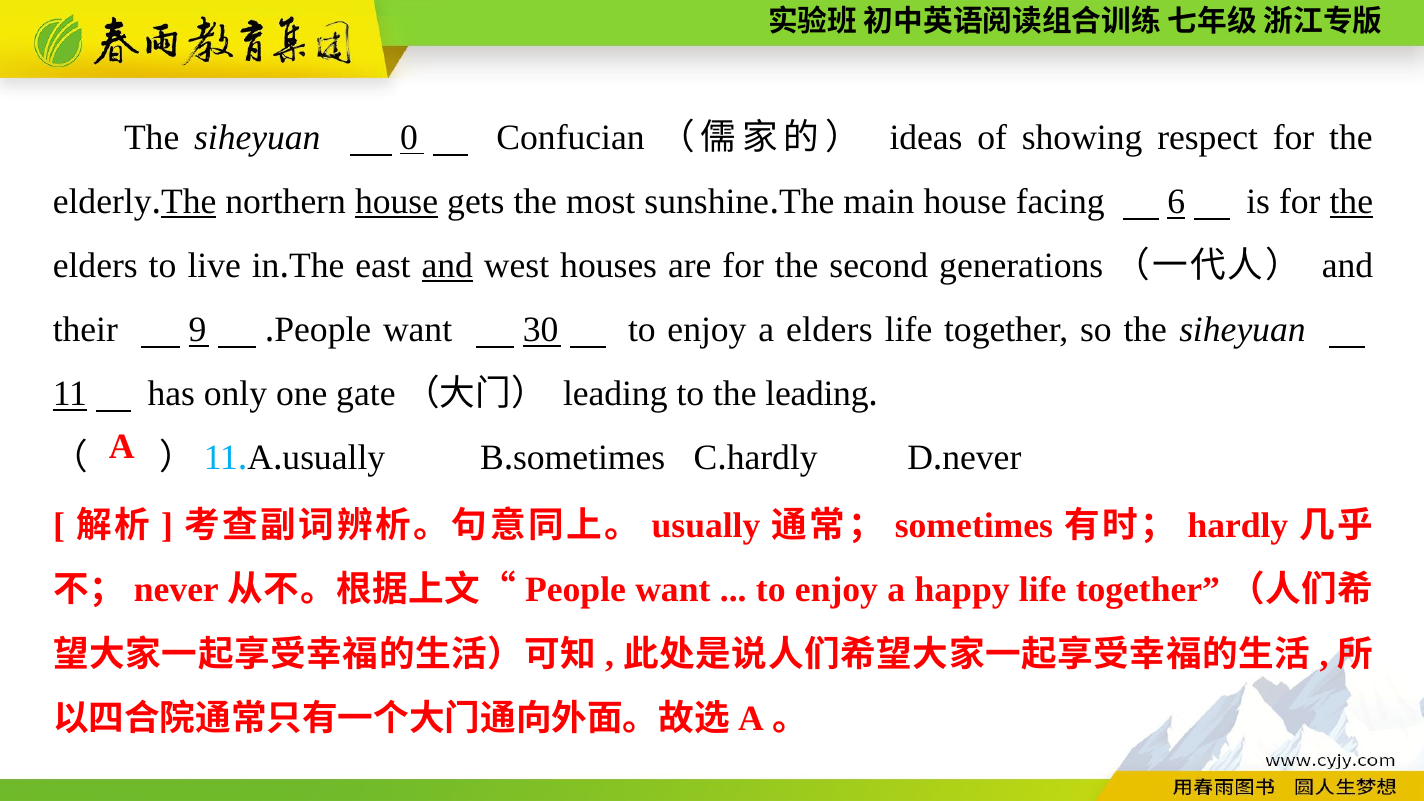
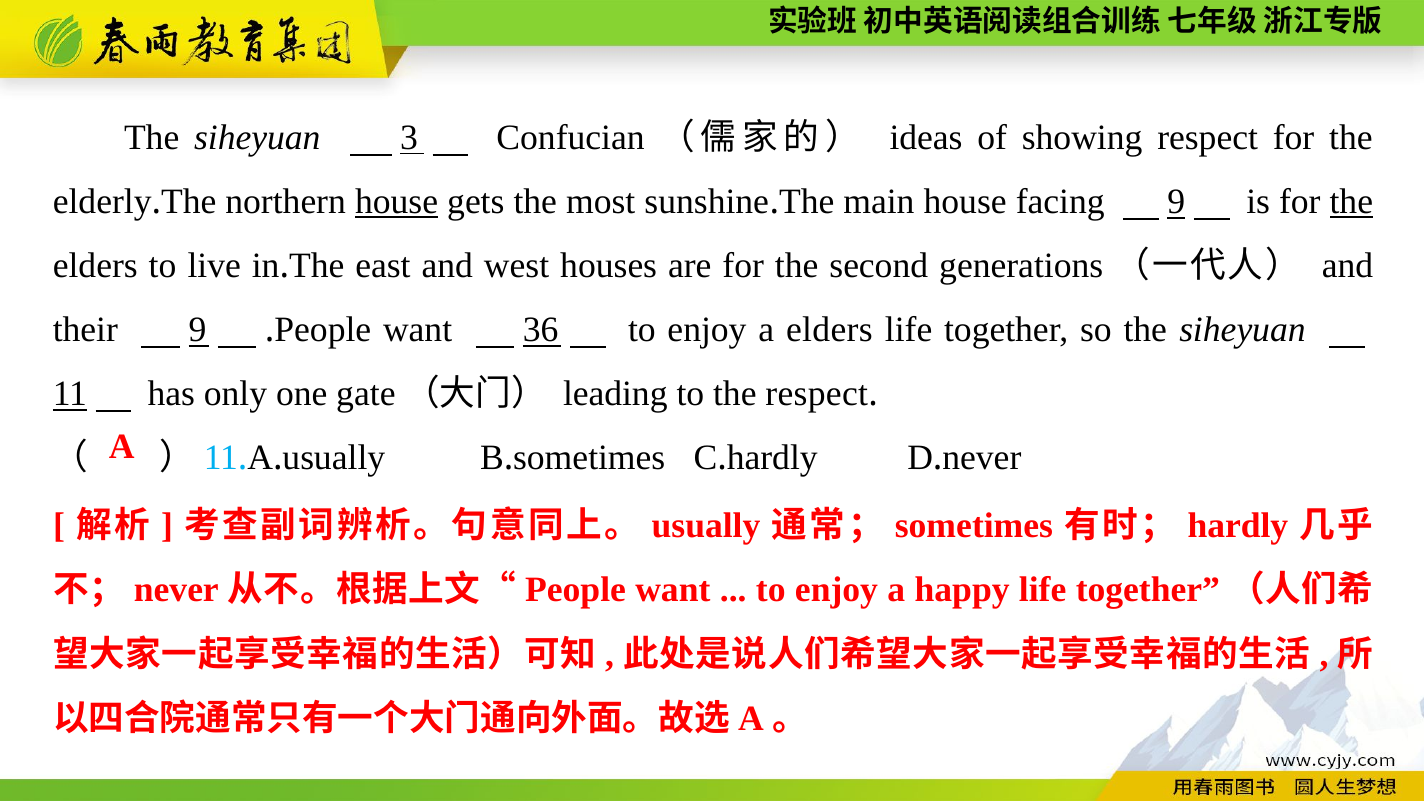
0: 0 -> 3 (409, 138)
The underline: present -> none (189, 202)
facing 6: 6 -> 9 (1176, 202)
and underline: present -> none (447, 266)
30: 30 -> 36 (541, 330)
the leading: leading -> respect (817, 394)
